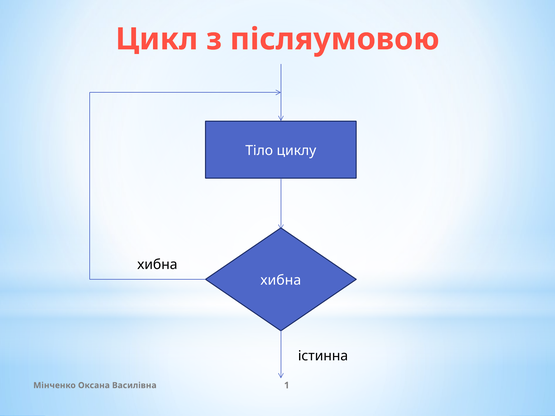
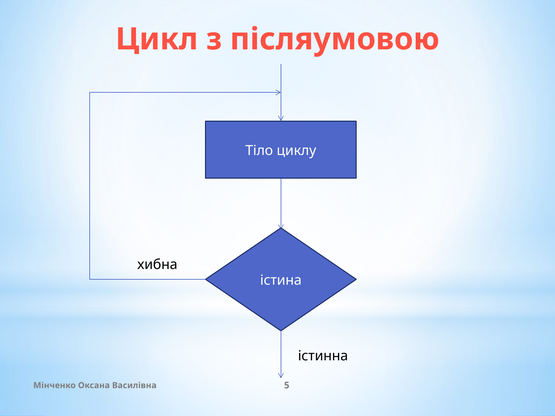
хибна: хибна -> істина (281, 280)
1: 1 -> 5 (287, 386)
